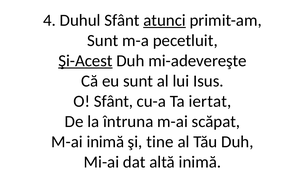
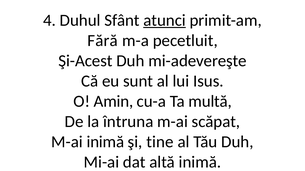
Sunt: Sunt -> Fără (103, 41)
Şi-Acest underline: present -> none (85, 61)
O Sfânt: Sfânt -> Amin (113, 102)
iertat: iertat -> multă (210, 102)
